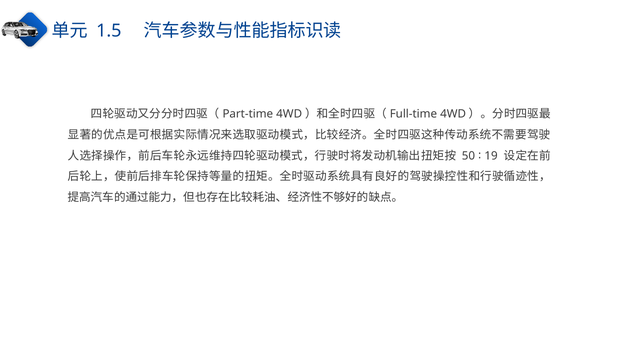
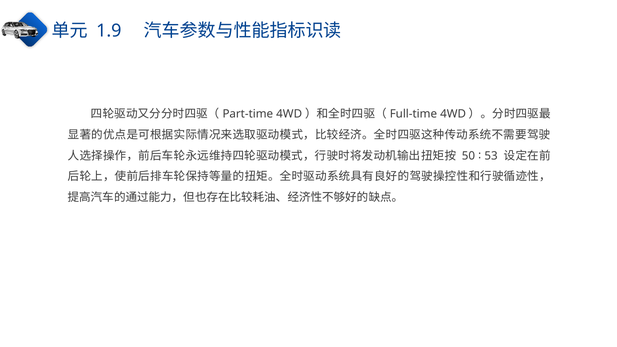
1.5: 1.5 -> 1.9 (109, 31)
19: 19 -> 53 (491, 156)
